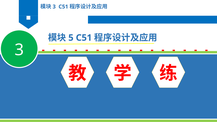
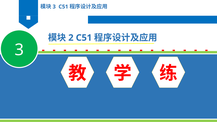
5: 5 -> 2 (71, 38)
